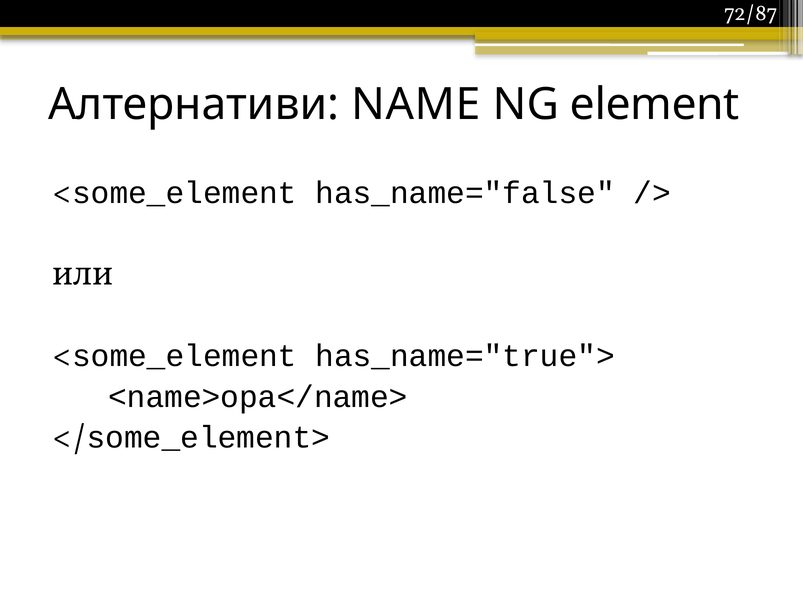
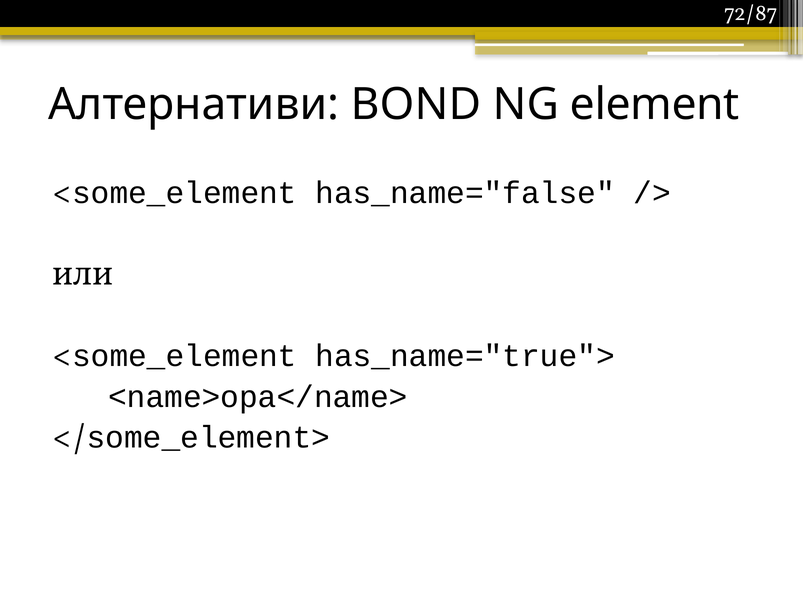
NAME: NAME -> BOND (416, 104)
